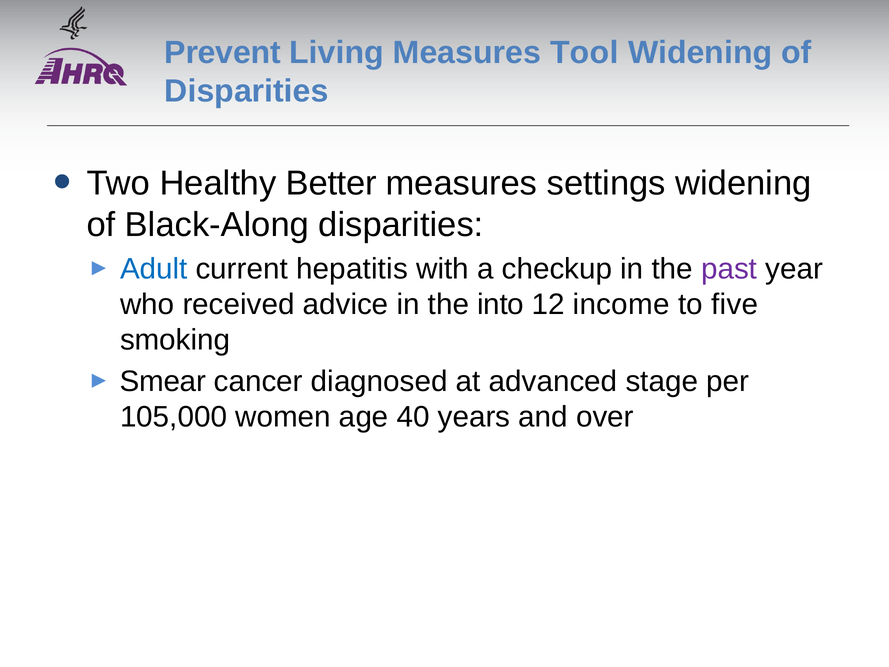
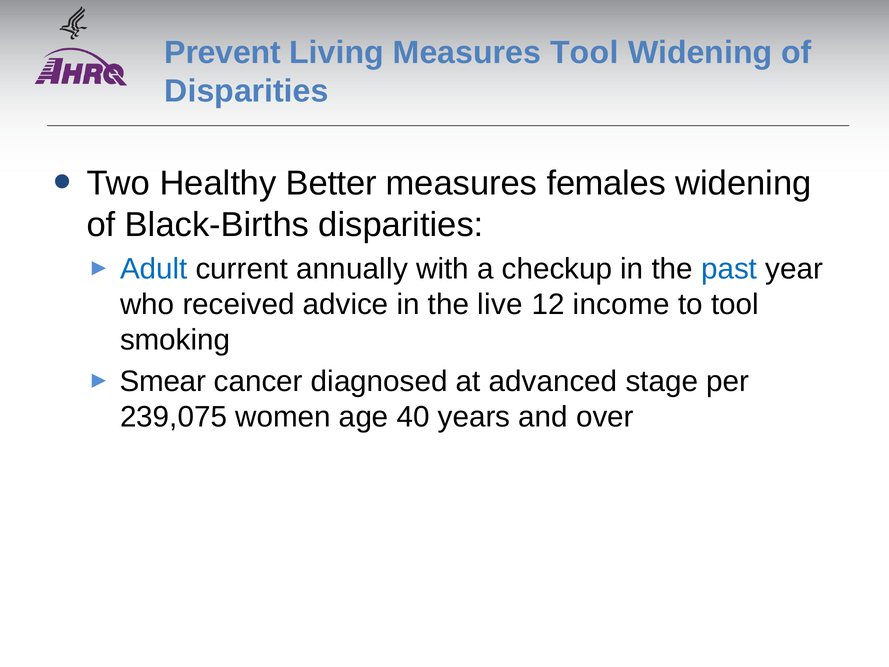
settings: settings -> females (606, 183)
Black-Along: Black-Along -> Black-Births (217, 225)
hepatitis: hepatitis -> annually (352, 269)
past colour: purple -> blue (729, 269)
into: into -> live (500, 304)
to five: five -> tool (735, 304)
105,000: 105,000 -> 239,075 (174, 417)
